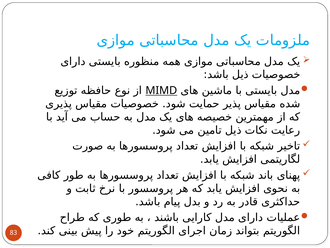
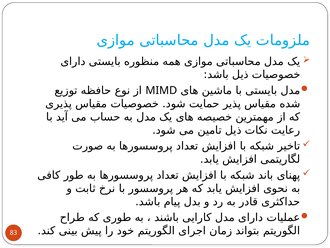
MIMD underline: present -> none (161, 90)
